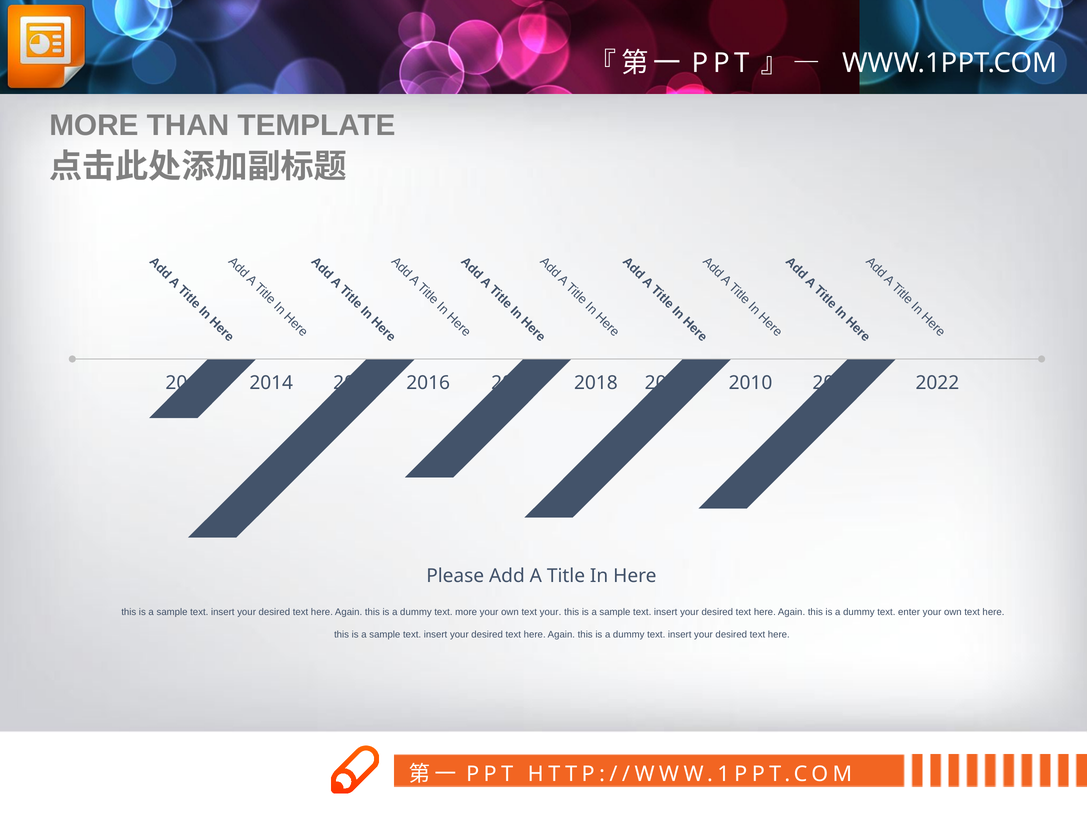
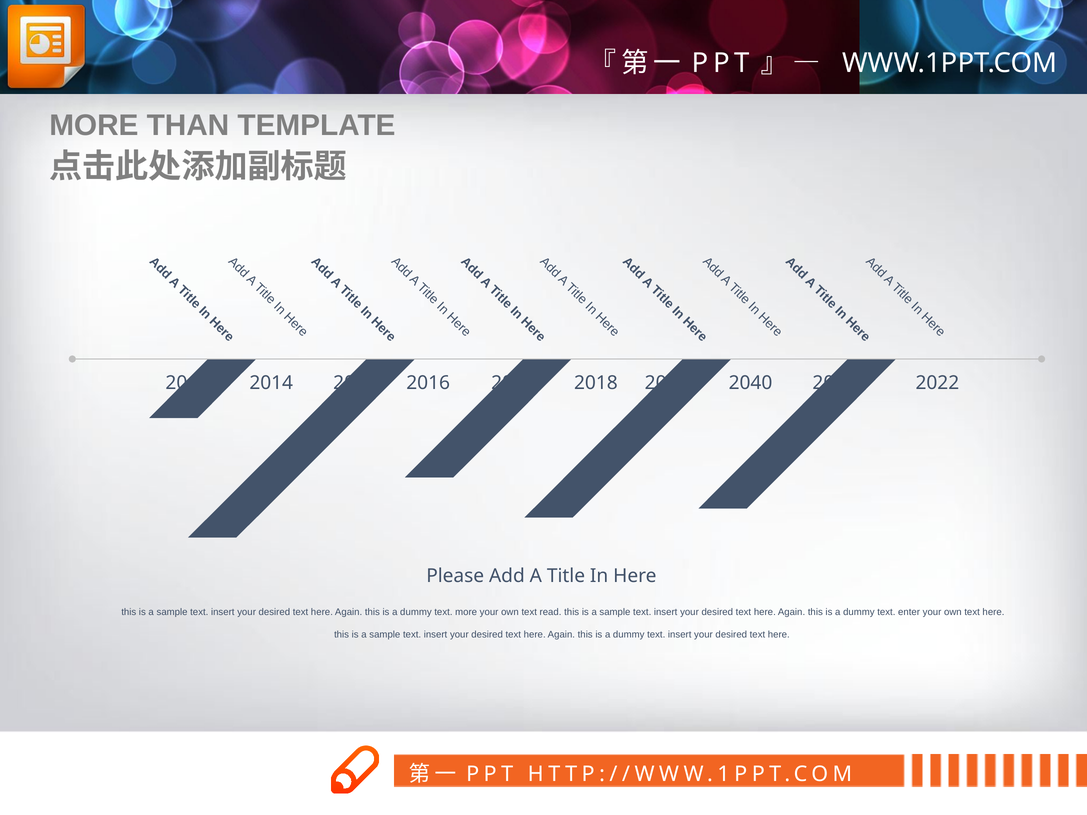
2010: 2010 -> 2040 (750, 383)
text your: your -> read (551, 612)
